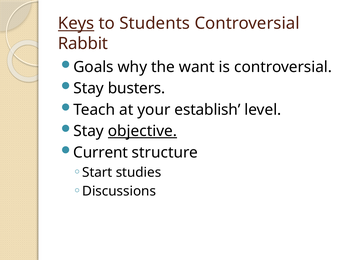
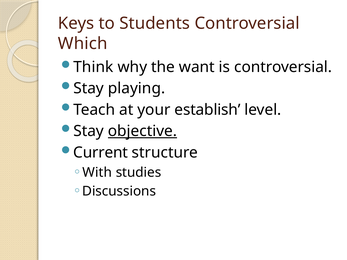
Keys underline: present -> none (76, 23)
Rabbit: Rabbit -> Which (83, 44)
Goals: Goals -> Think (93, 67)
busters: busters -> playing (137, 88)
Start: Start -> With (97, 172)
